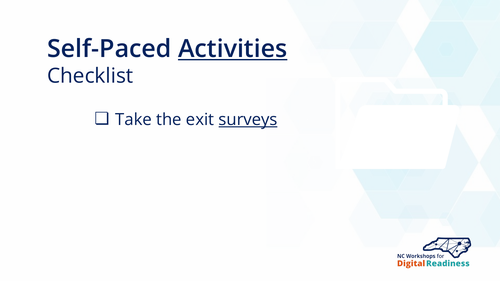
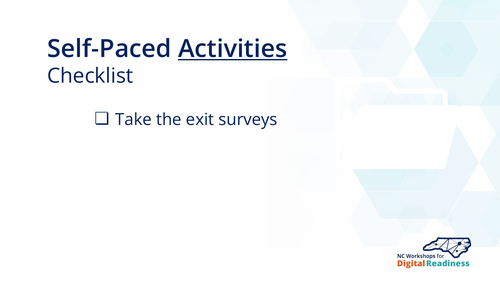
surveys underline: present -> none (248, 120)
